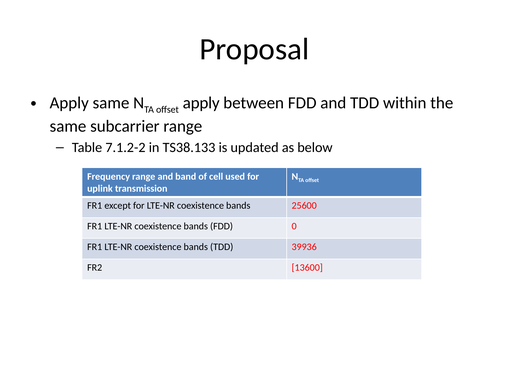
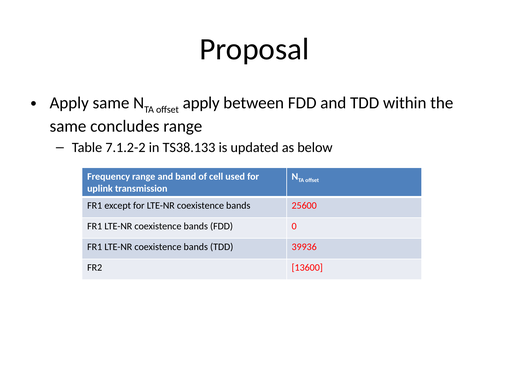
subcarrier: subcarrier -> concludes (125, 126)
